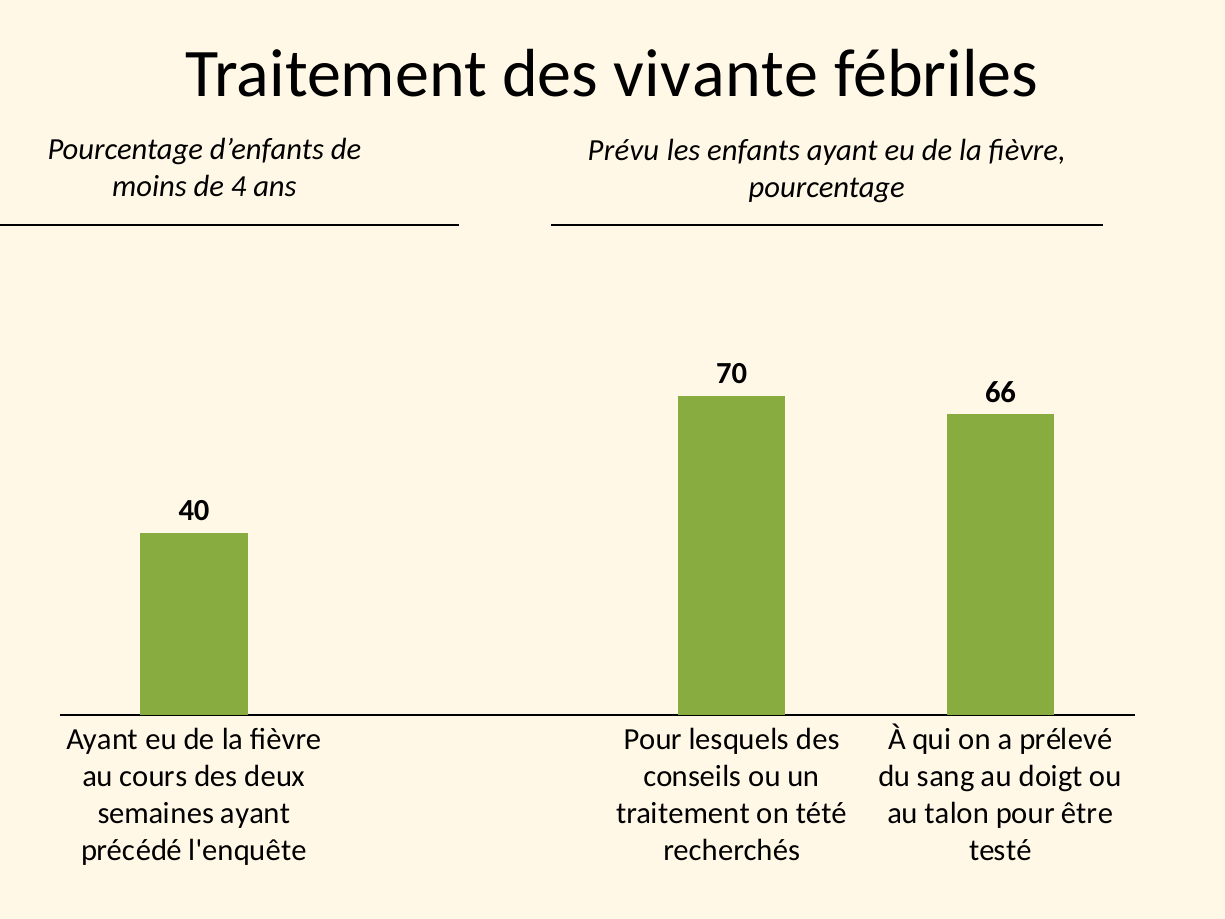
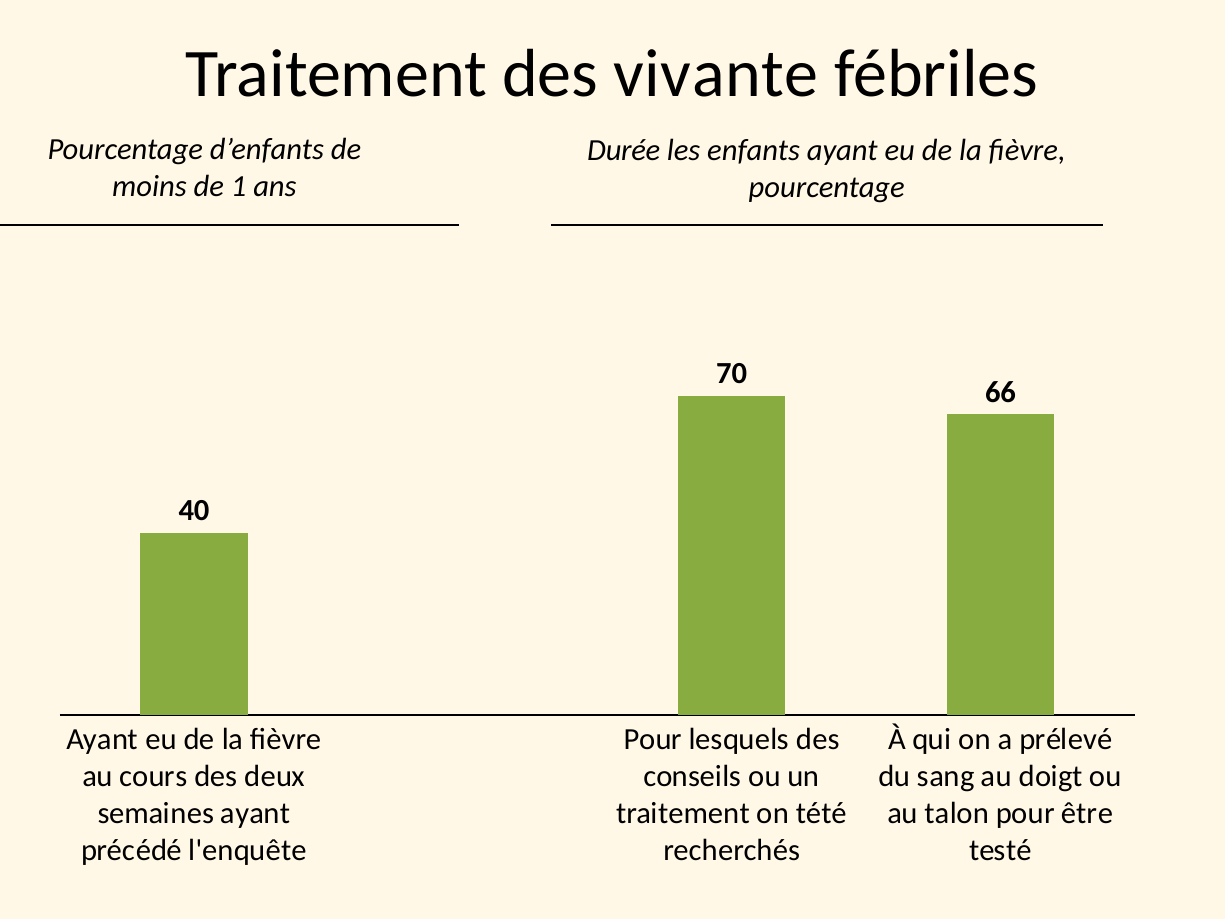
Prévu: Prévu -> Durée (624, 150)
4: 4 -> 1 (239, 186)
